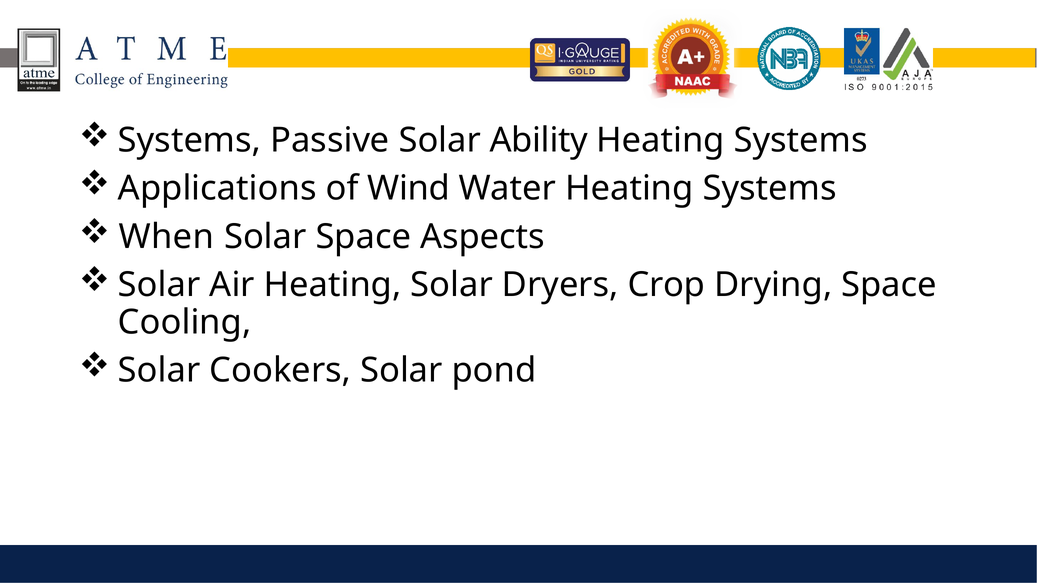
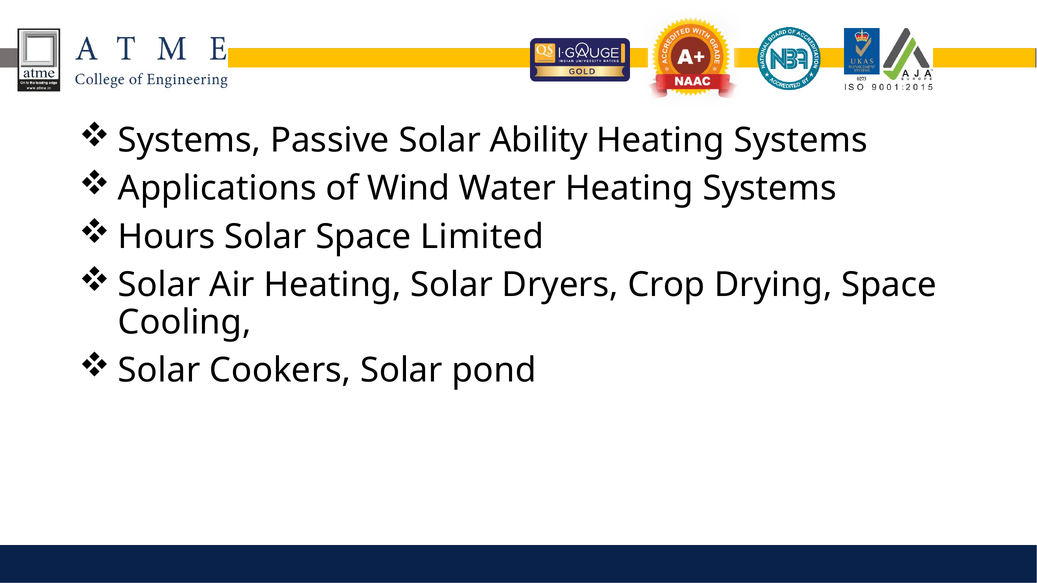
When: When -> Hours (167, 237)
Aspects: Aspects -> Limited (482, 237)
